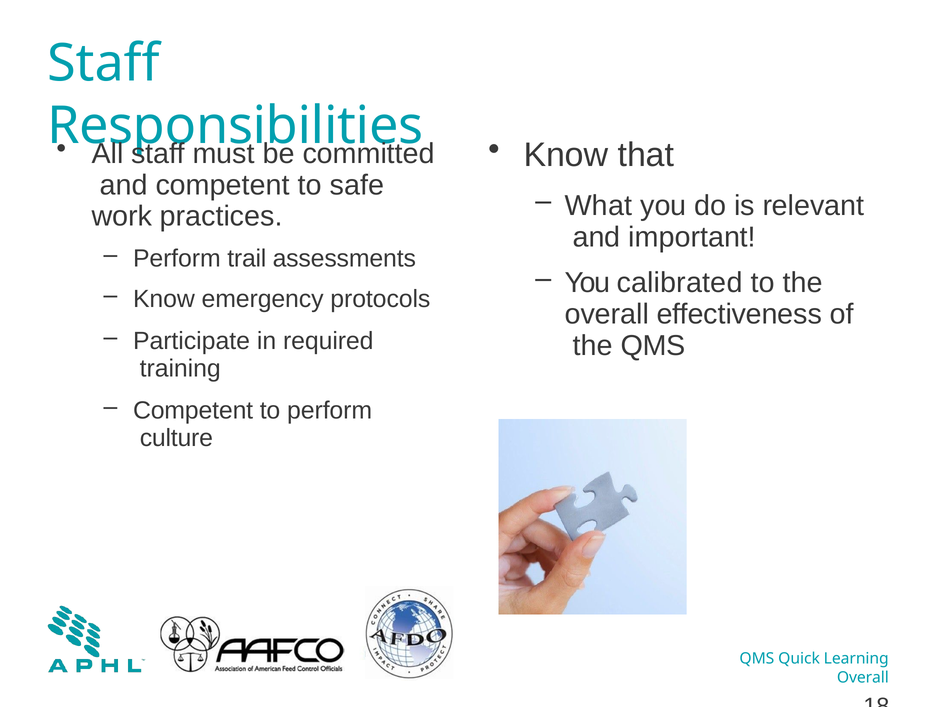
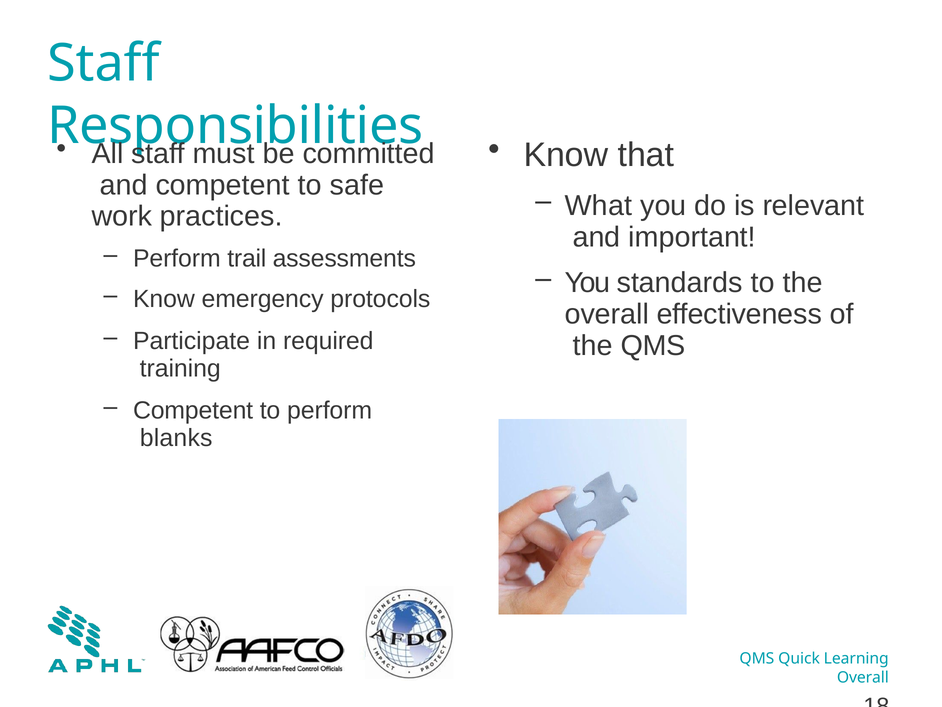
calibrated: calibrated -> standards (680, 283)
culture: culture -> blanks (176, 438)
